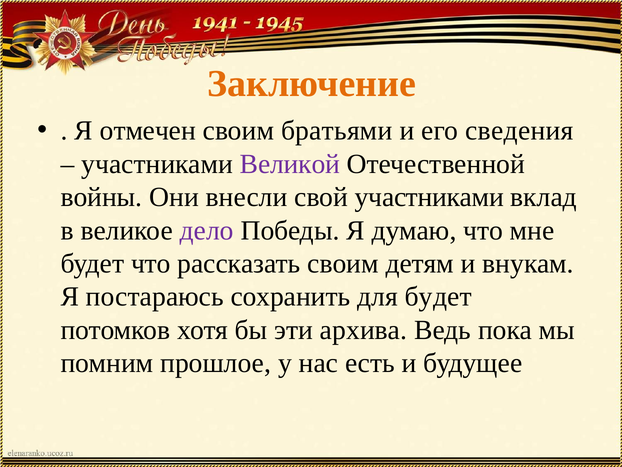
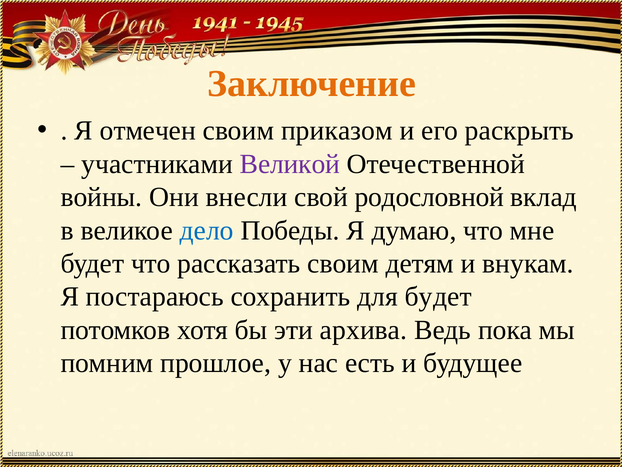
братьями: братьями -> приказом (337, 131)
сведения: сведения -> раскрыть (520, 131)
свой участниками: участниками -> родословной (429, 197)
дело colour: purple -> blue (207, 230)
